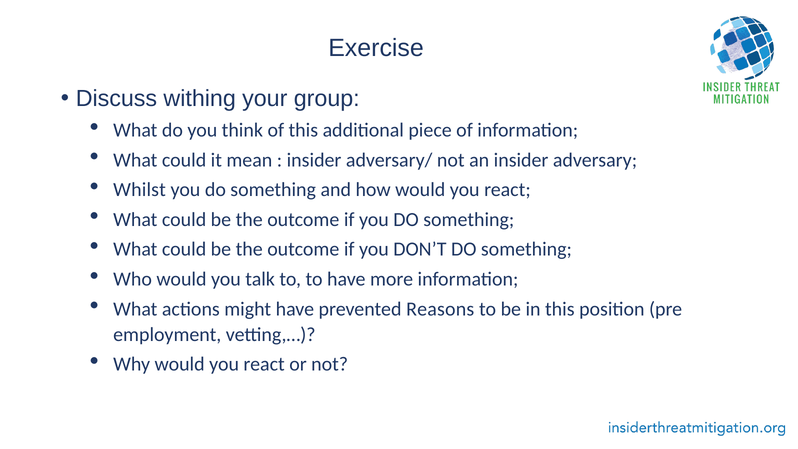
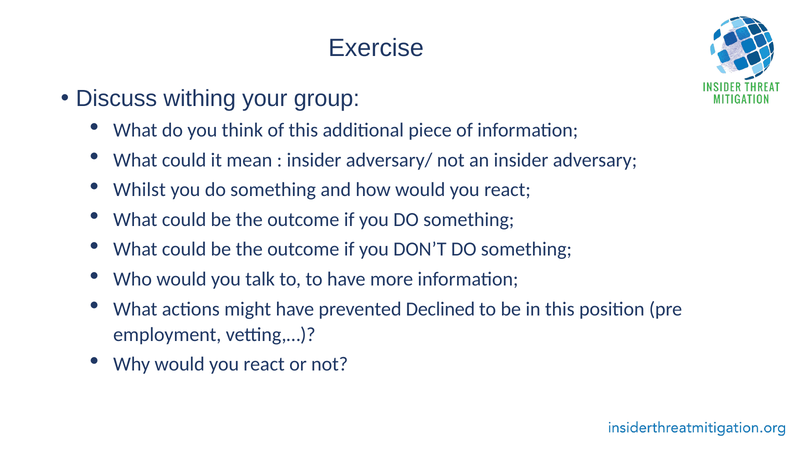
Reasons: Reasons -> Declined (440, 309)
